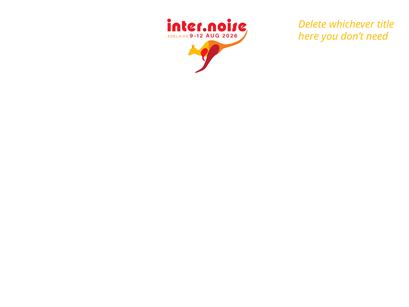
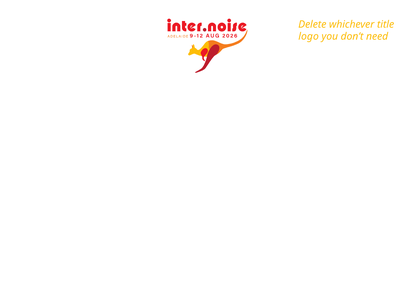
here: here -> logo (309, 37)
